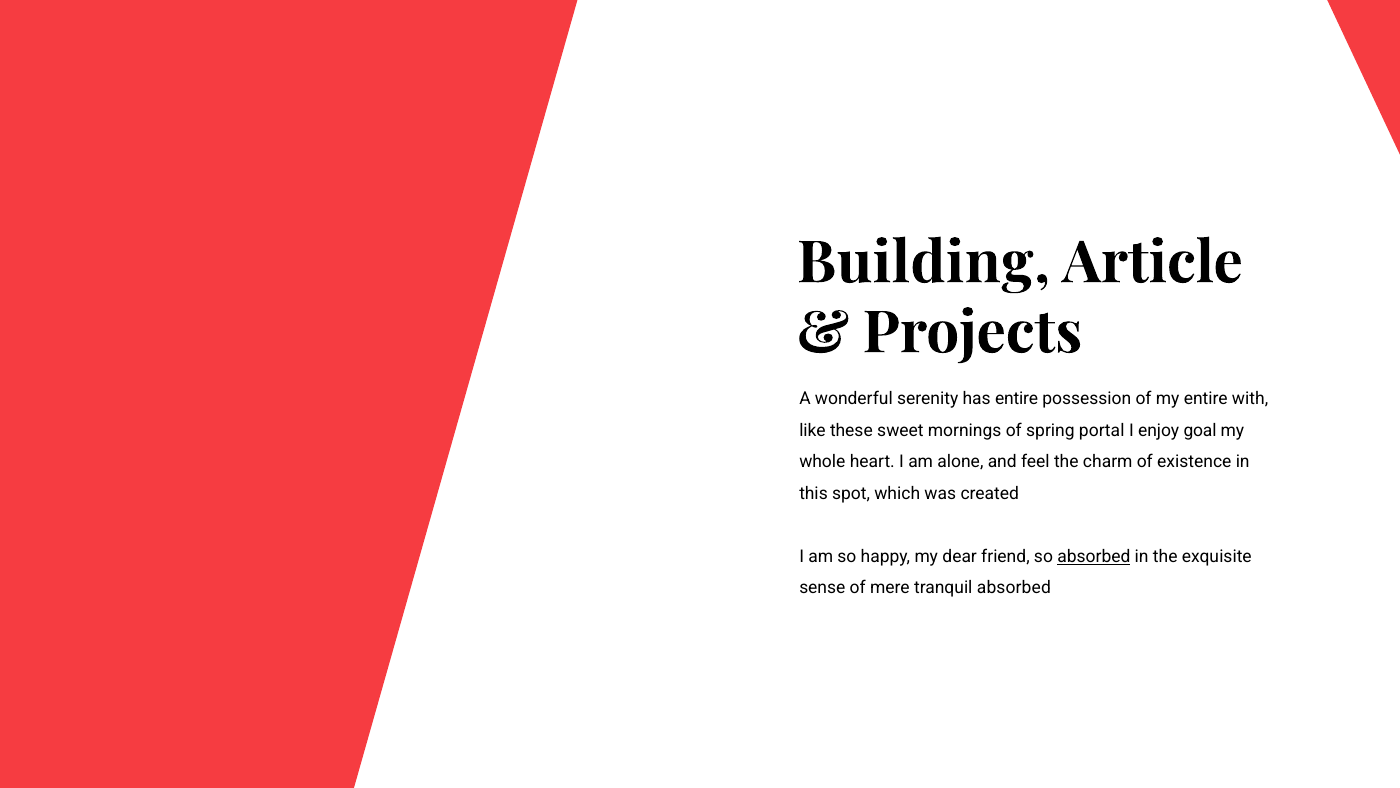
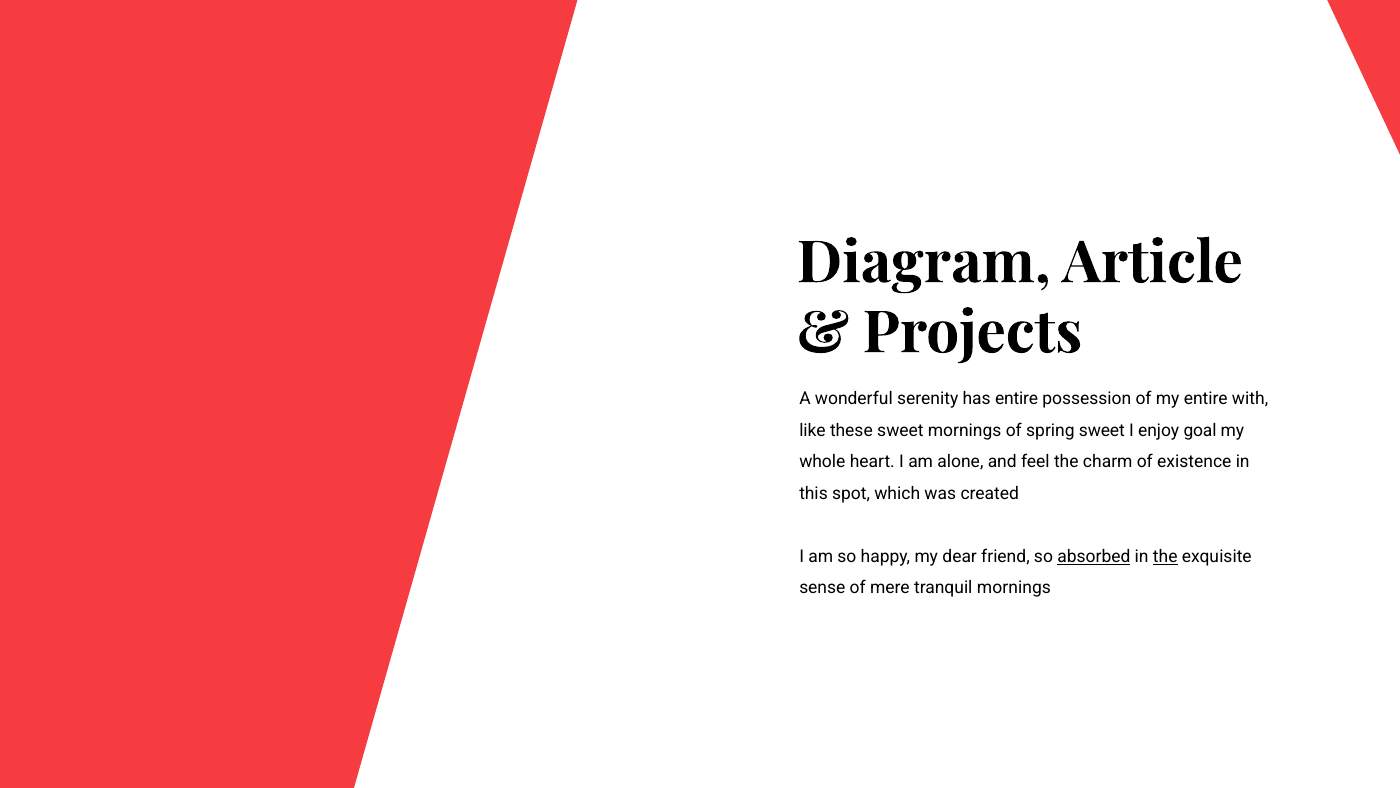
Building: Building -> Diagram (924, 263)
spring portal: portal -> sweet (1102, 430)
the underline: none -> present (1165, 556)
tranquil absorbed: absorbed -> mornings (1014, 588)
